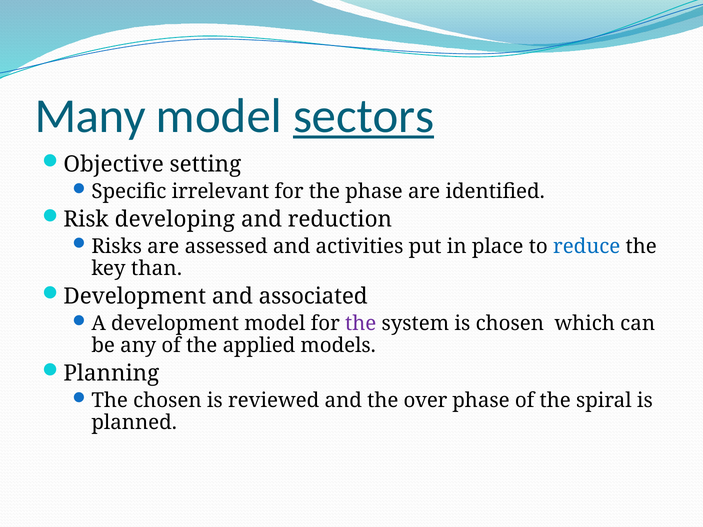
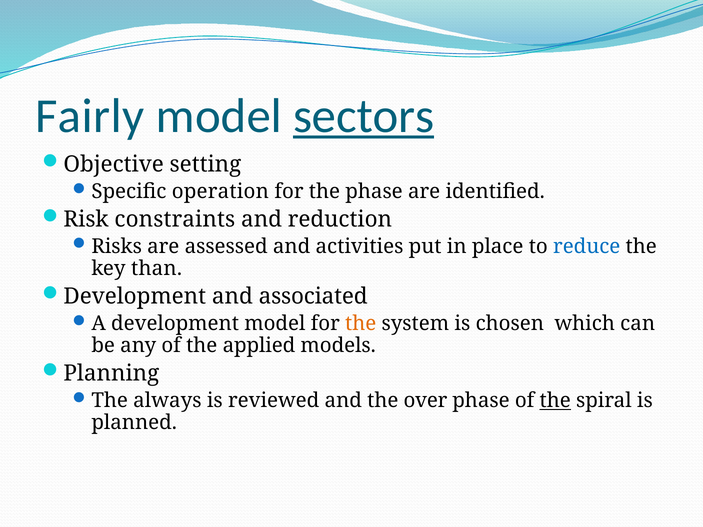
Many: Many -> Fairly (90, 116)
irrelevant: irrelevant -> operation (220, 192)
developing: developing -> constraints (175, 219)
the colour: purple -> orange (361, 324)
The chosen: chosen -> always (167, 401)
the underline: none -> present (555, 401)
